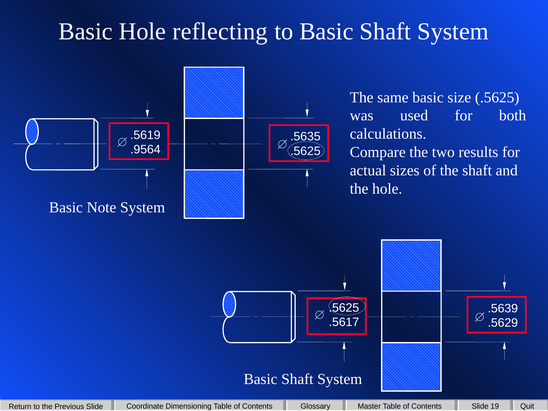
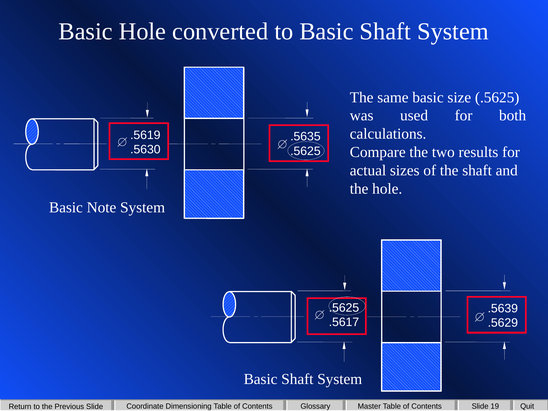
reflecting: reflecting -> converted (220, 31)
.9564: .9564 -> .5630 (145, 150)
